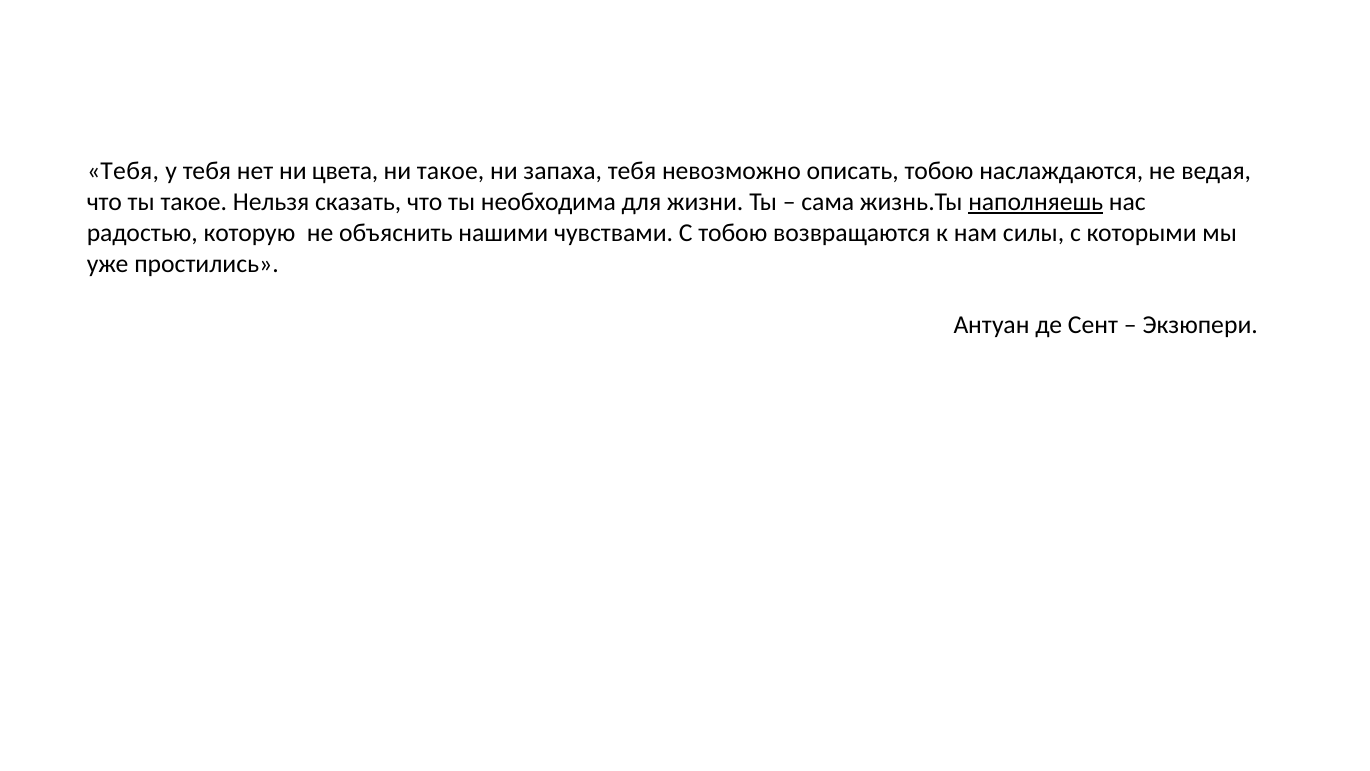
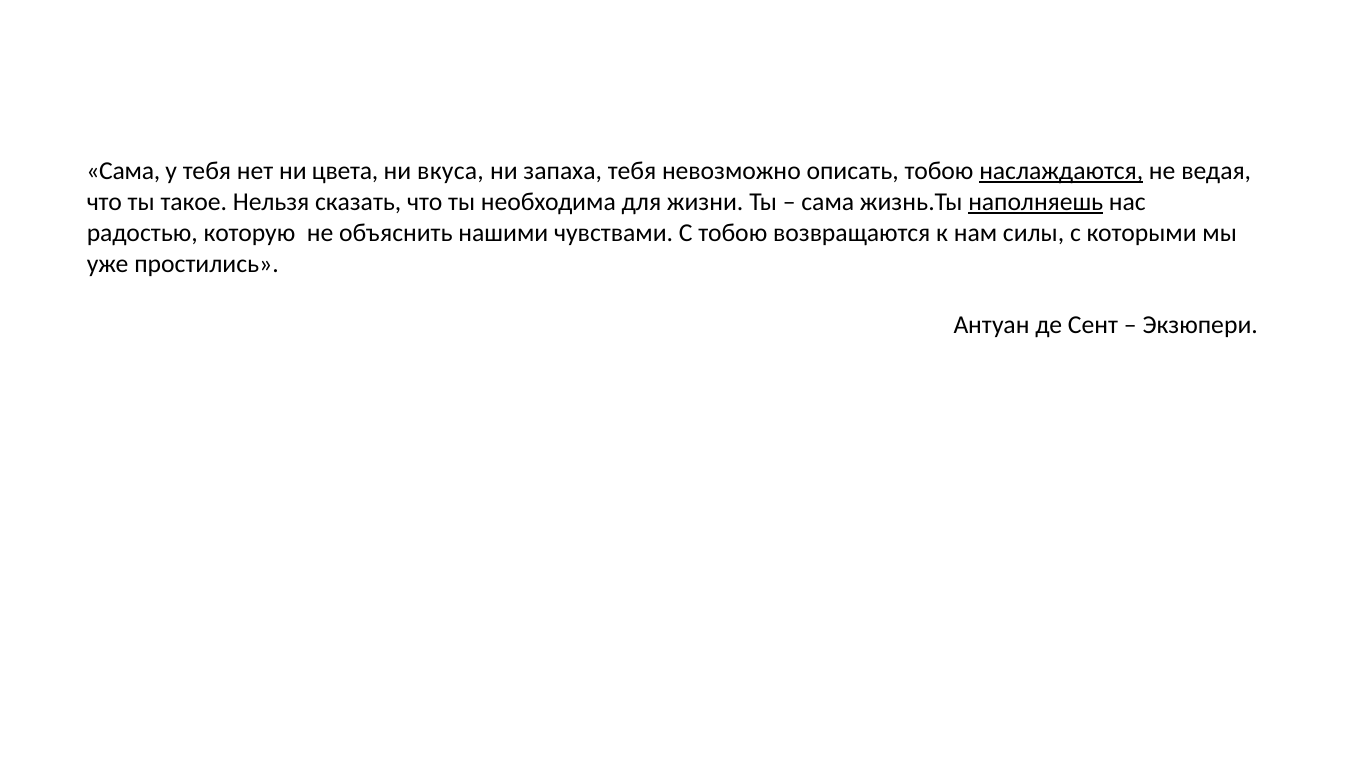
Тебя: Тебя -> Сама (123, 171)
ни такое: такое -> вкуса (451, 171)
наслаждаются underline: none -> present (1061, 171)
